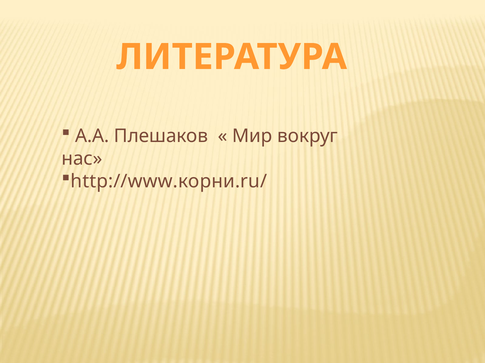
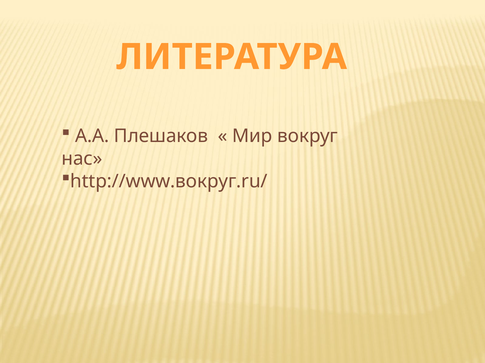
http://www.корни.ru/: http://www.корни.ru/ -> http://www.вокруг.ru/ (169, 182)
